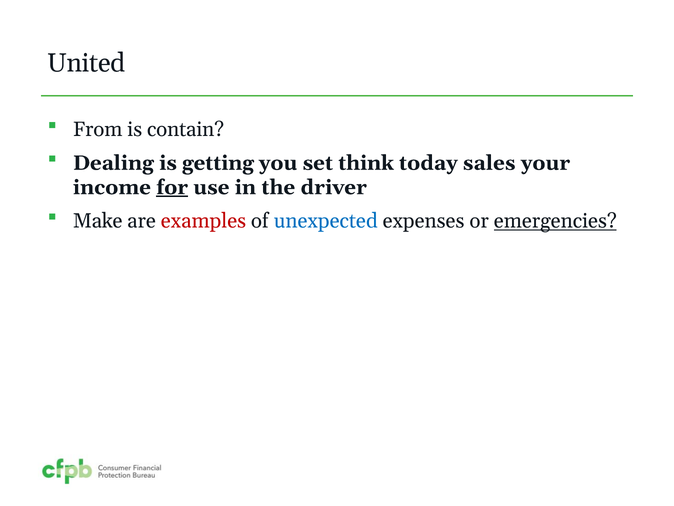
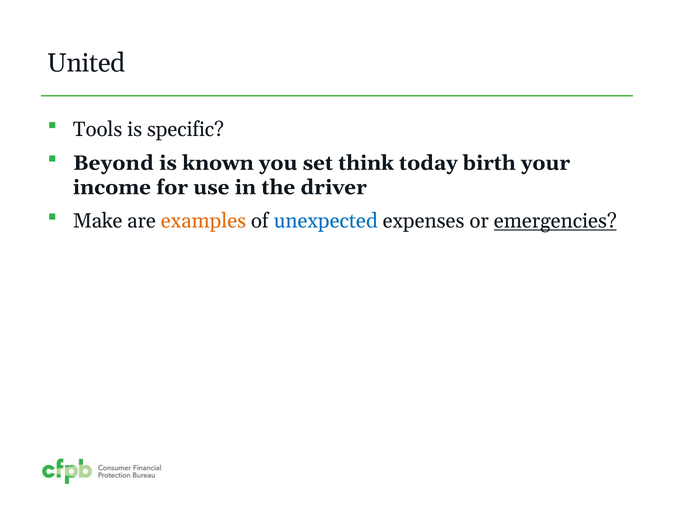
From: From -> Tools (98, 129)
contain: contain -> specific (185, 129)
Dealing: Dealing -> Beyond (113, 163)
getting: getting -> known (218, 163)
sales: sales -> birth (489, 163)
for underline: present -> none (172, 187)
examples colour: red -> orange (203, 221)
